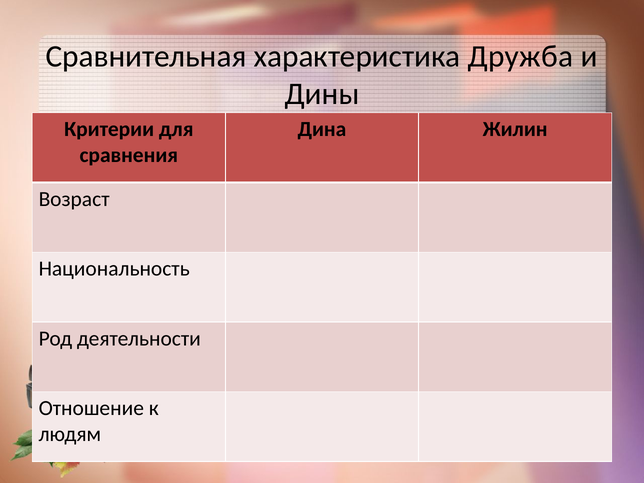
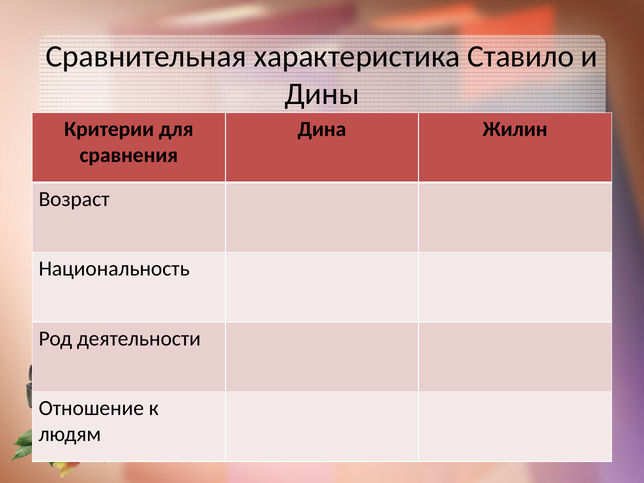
Дружба: Дружба -> Ставило (521, 56)
